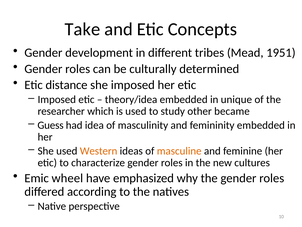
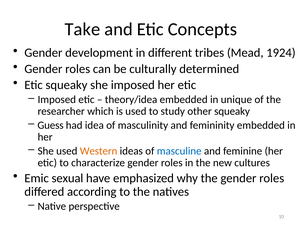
1951: 1951 -> 1924 (281, 53)
Etic distance: distance -> squeaky (66, 85)
other became: became -> squeaky (232, 111)
masculine colour: orange -> blue (179, 151)
wheel: wheel -> sexual (67, 178)
